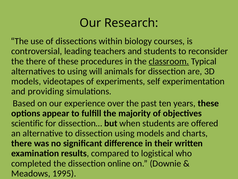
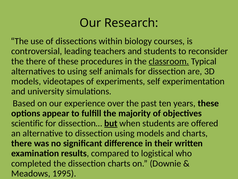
using will: will -> self (96, 71)
providing: providing -> university (46, 91)
but underline: none -> present (111, 123)
dissection online: online -> charts (119, 163)
